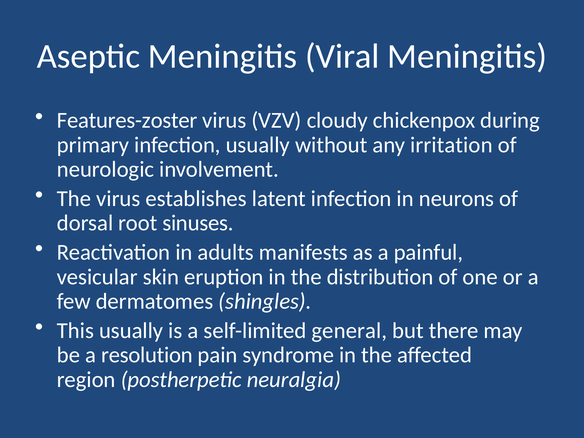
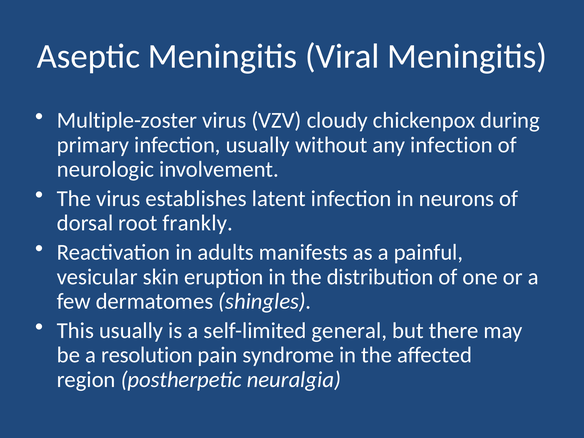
Features-zoster: Features-zoster -> Multiple-zoster (127, 120)
any irritation: irritation -> infection (451, 145)
sinuses: sinuses -> frankly (198, 223)
